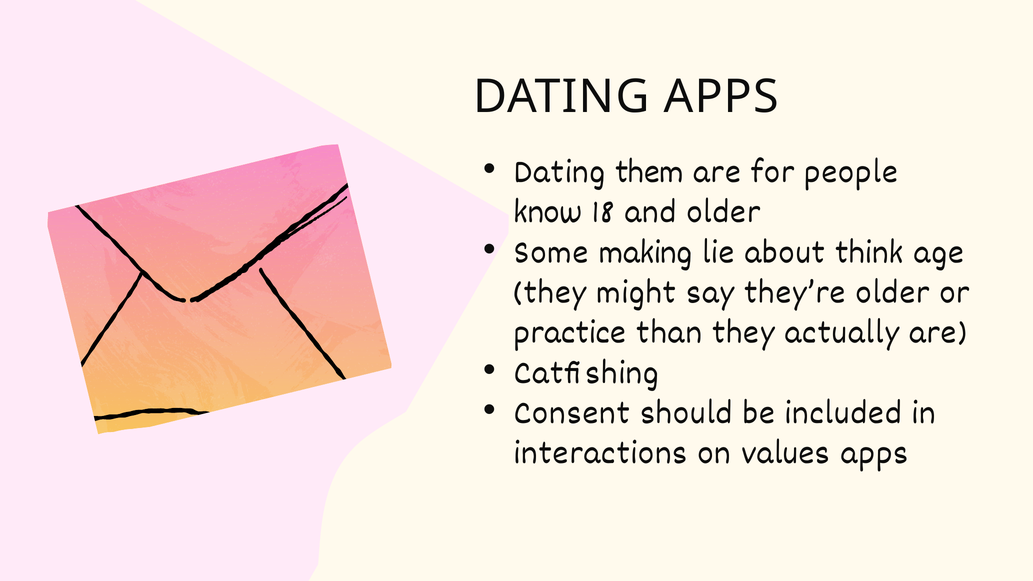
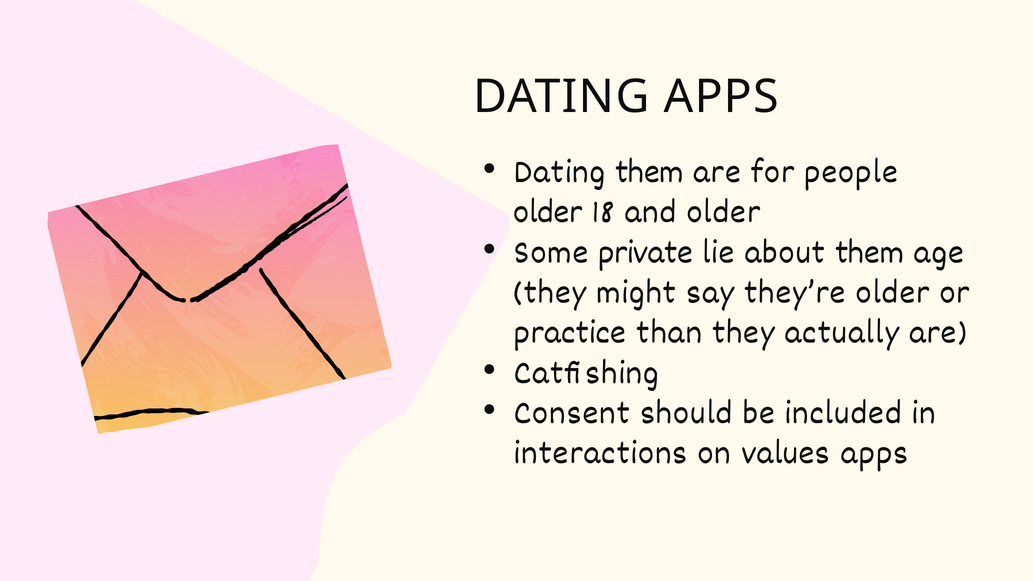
know: know -> older (548, 211)
making: making -> private (646, 251)
about think: think -> them (870, 251)
